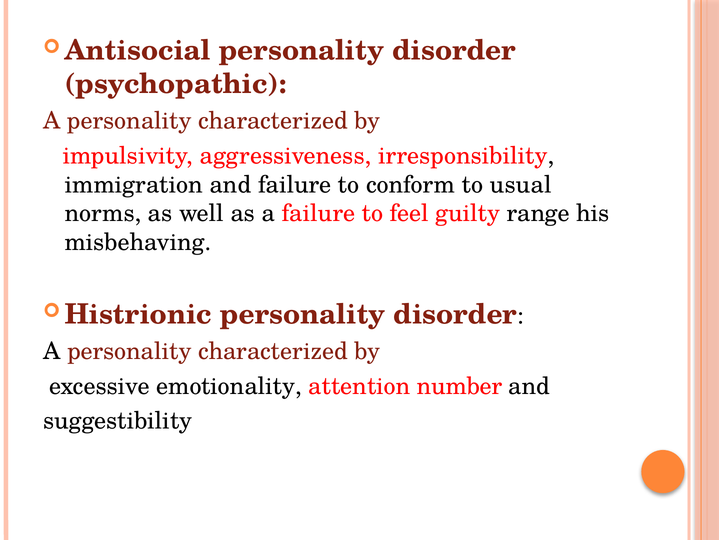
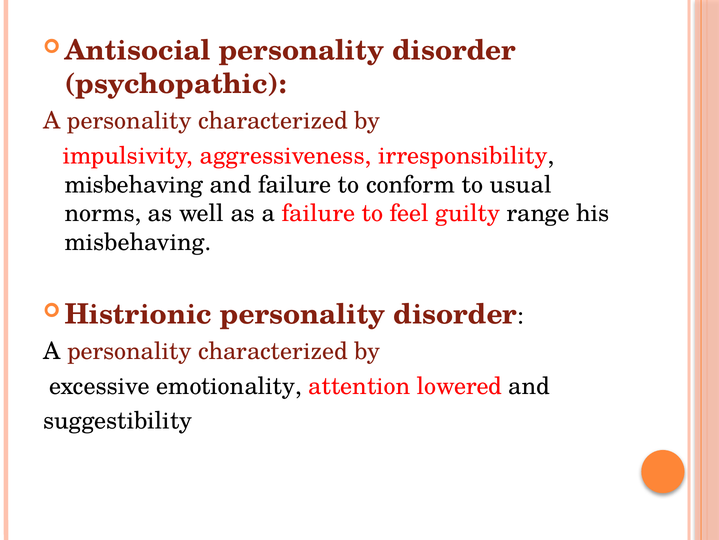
immigration: immigration -> misbehaving (134, 184)
number: number -> lowered (460, 386)
